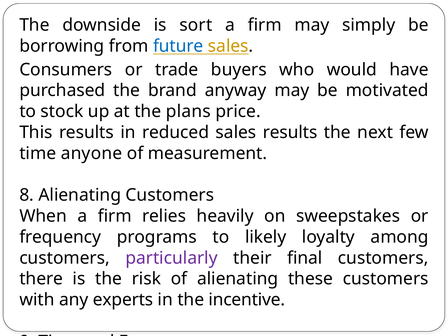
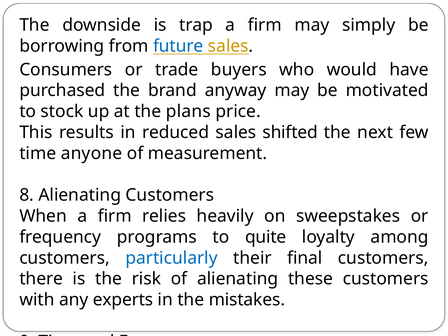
sort: sort -> trap (196, 25)
sales results: results -> shifted (290, 132)
likely: likely -> quite (266, 237)
particularly colour: purple -> blue (172, 258)
incentive: incentive -> mistakes (247, 300)
